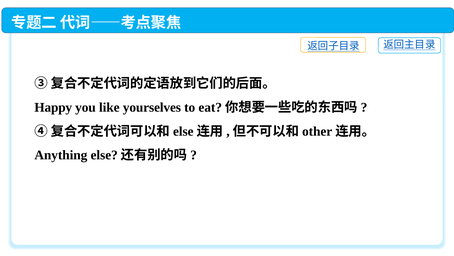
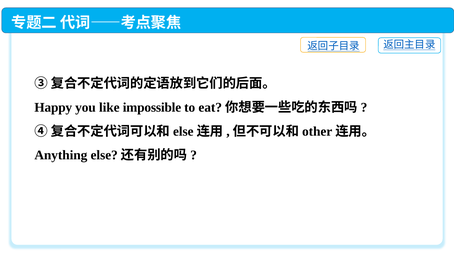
yourselves: yourselves -> impossible (152, 107)
